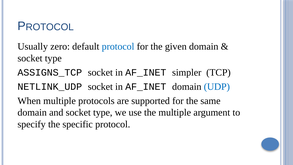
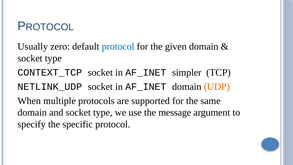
ASSIGNS_TCP: ASSIGNS_TCP -> CONTEXT_TCP (50, 72)
UDP colour: blue -> orange (217, 86)
the multiple: multiple -> message (175, 112)
